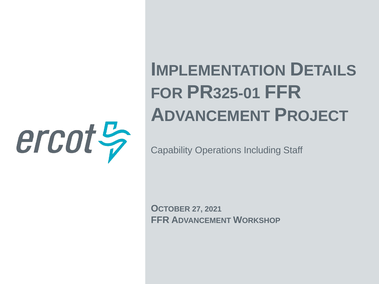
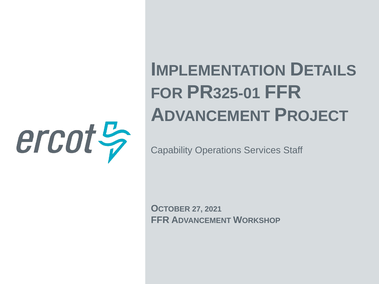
Including: Including -> Services (262, 150)
